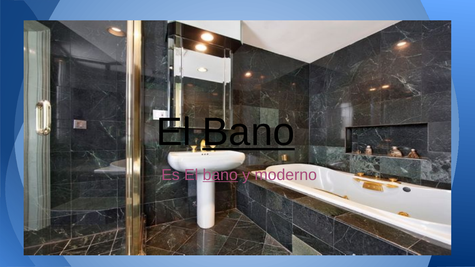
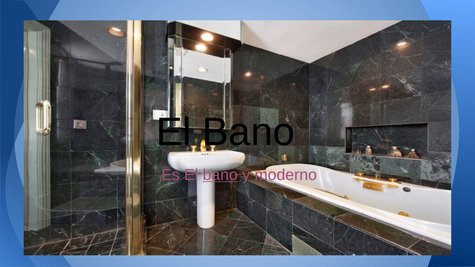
Bano underline: present -> none (248, 132)
